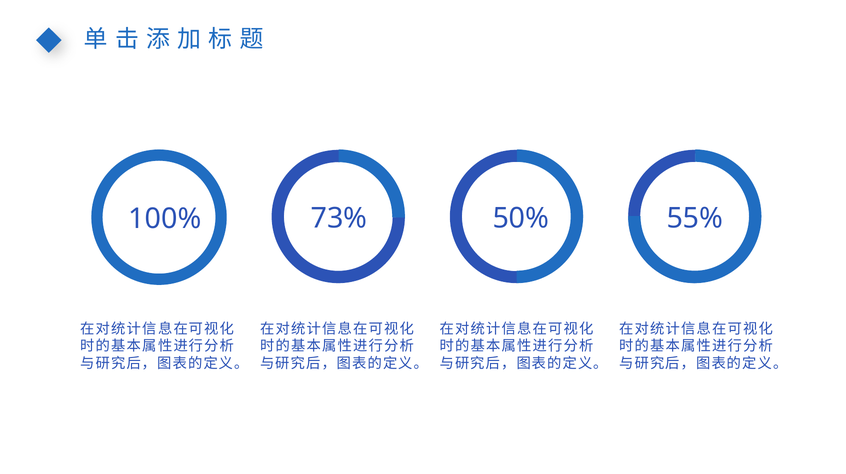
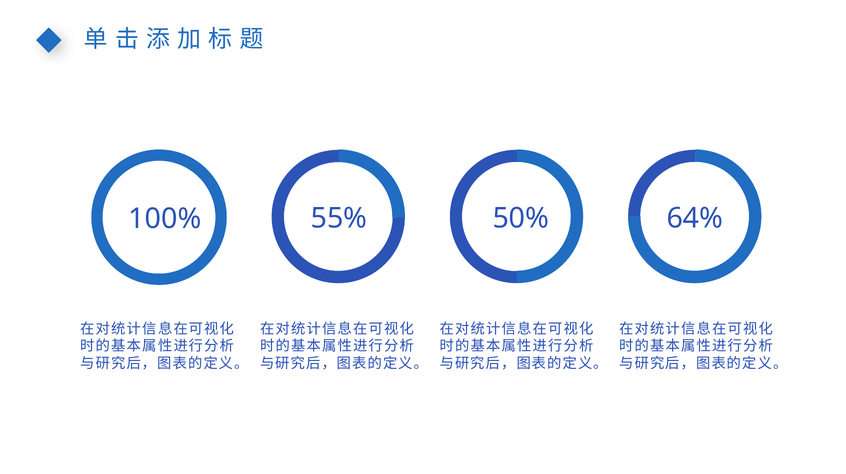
73%: 73% -> 55% (339, 218)
55%: 55% -> 64% (695, 218)
